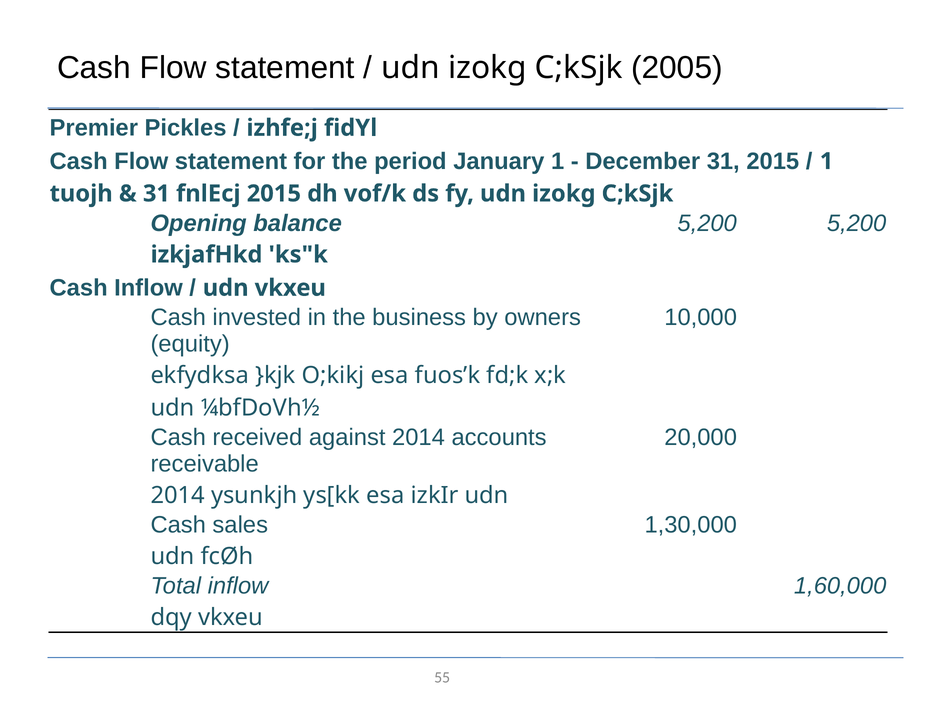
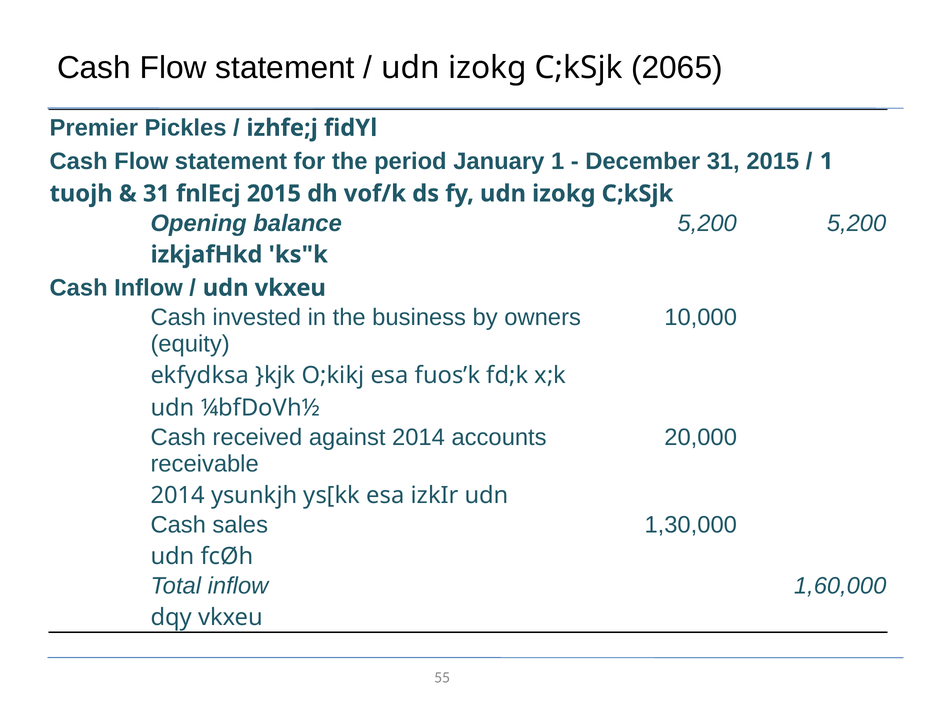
2005: 2005 -> 2065 (677, 68)
